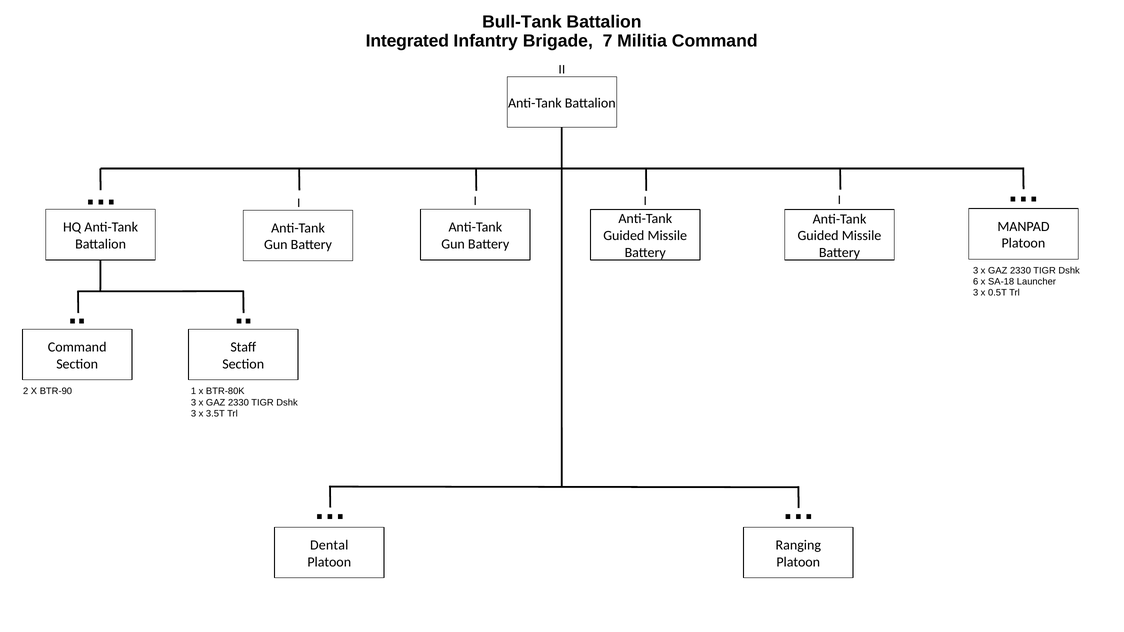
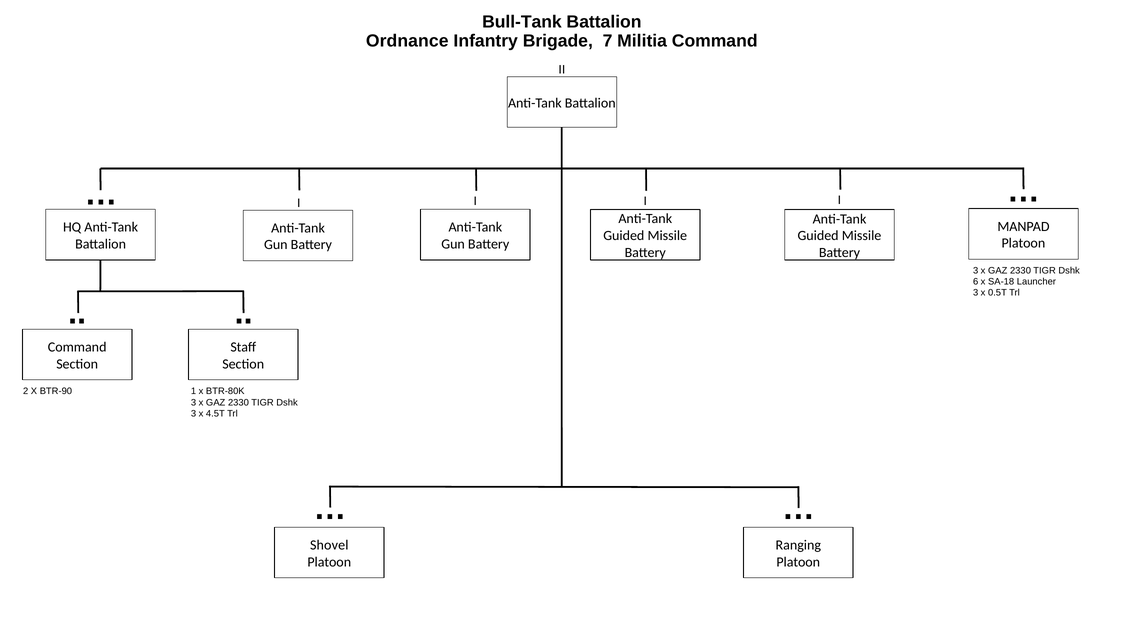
Integrated: Integrated -> Ordnance (407, 41)
3.5T: 3.5T -> 4.5T (215, 414)
Dental: Dental -> Shovel (329, 545)
